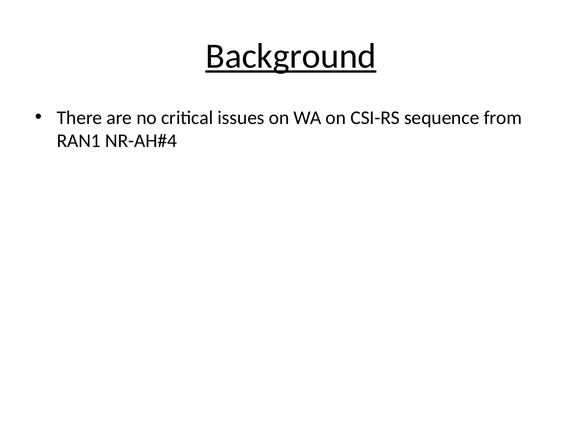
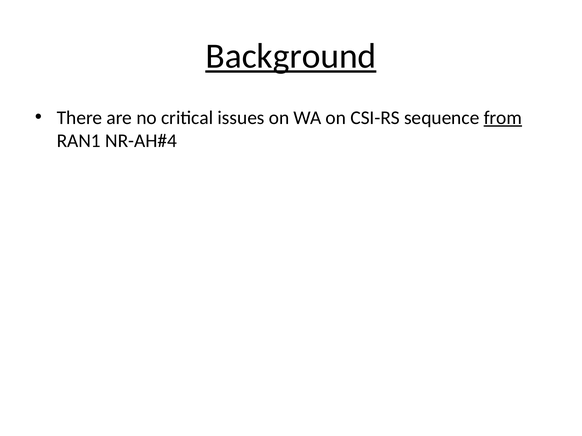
from underline: none -> present (503, 118)
